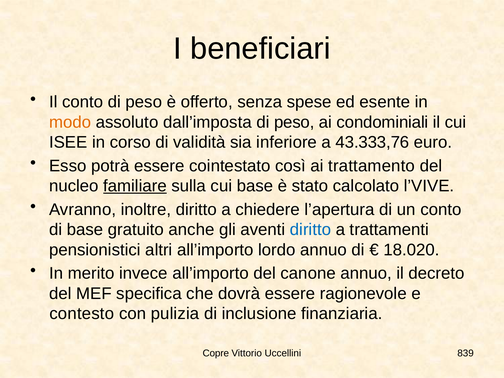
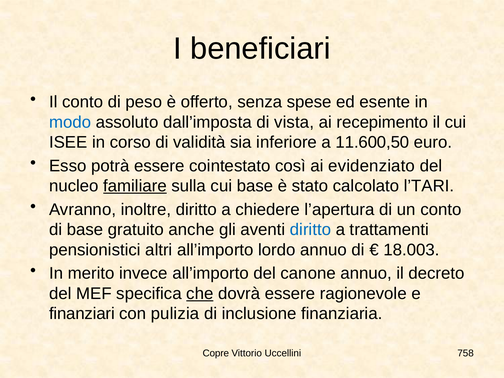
modo colour: orange -> blue (70, 122)
dall’imposta di peso: peso -> vista (294, 122)
condominiali: condominiali -> recepimento (382, 122)
43.333,76: 43.333,76 -> 11.600,50 (372, 142)
trattamento: trattamento -> evidenziato (372, 166)
l’VIVE: l’VIVE -> l’TARI (429, 186)
18.020: 18.020 -> 18.003 (411, 250)
che underline: none -> present (200, 293)
contesto: contesto -> finanziari (82, 314)
839: 839 -> 758 (466, 353)
